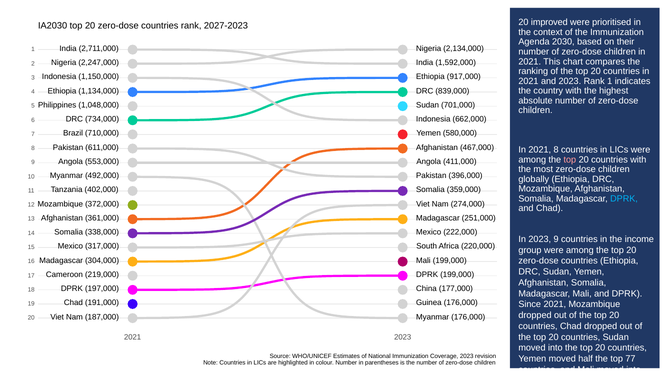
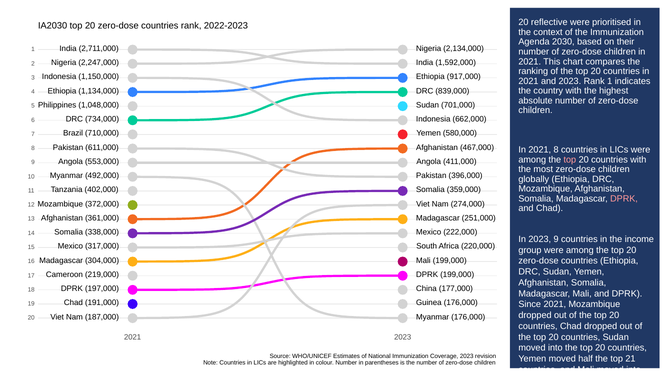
improved: improved -> reflective (549, 22)
2027-2023: 2027-2023 -> 2022-2023 (226, 26)
DPRK colour: light blue -> pink (624, 199)
77: 77 -> 21 (630, 359)
